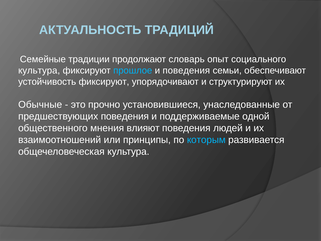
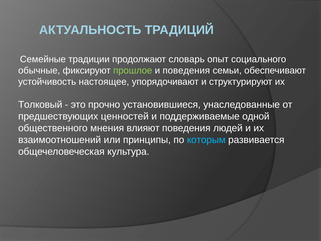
культура: культура -> обычные (39, 71)
прошлое colour: light blue -> light green (133, 71)
устойчивость фиксируют: фиксируют -> настоящее (104, 82)
Обычные: Обычные -> Толковый (40, 105)
предшествующих поведения: поведения -> ценностей (125, 116)
